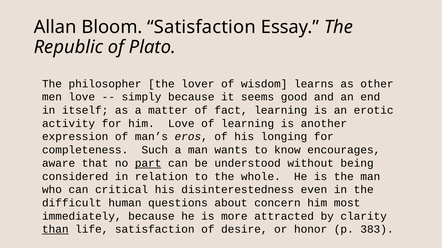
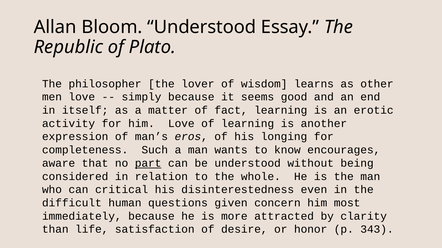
Bloom Satisfaction: Satisfaction -> Understood (202, 27)
about: about -> given (231, 203)
than underline: present -> none (55, 230)
383: 383 -> 343 (377, 230)
